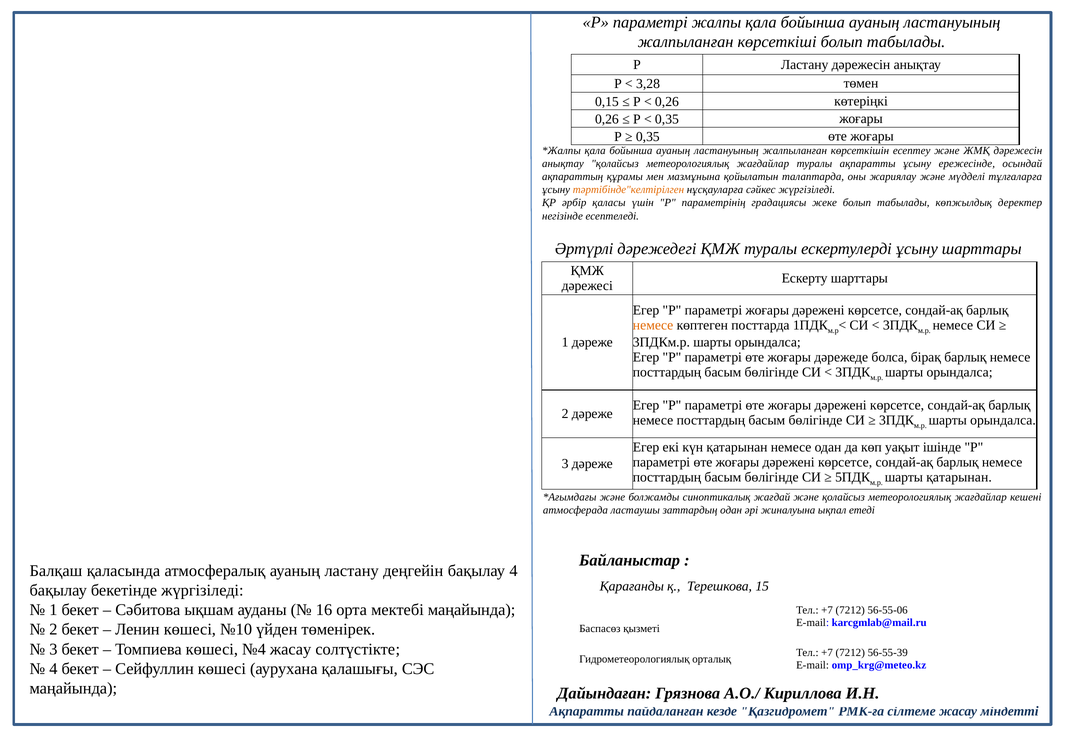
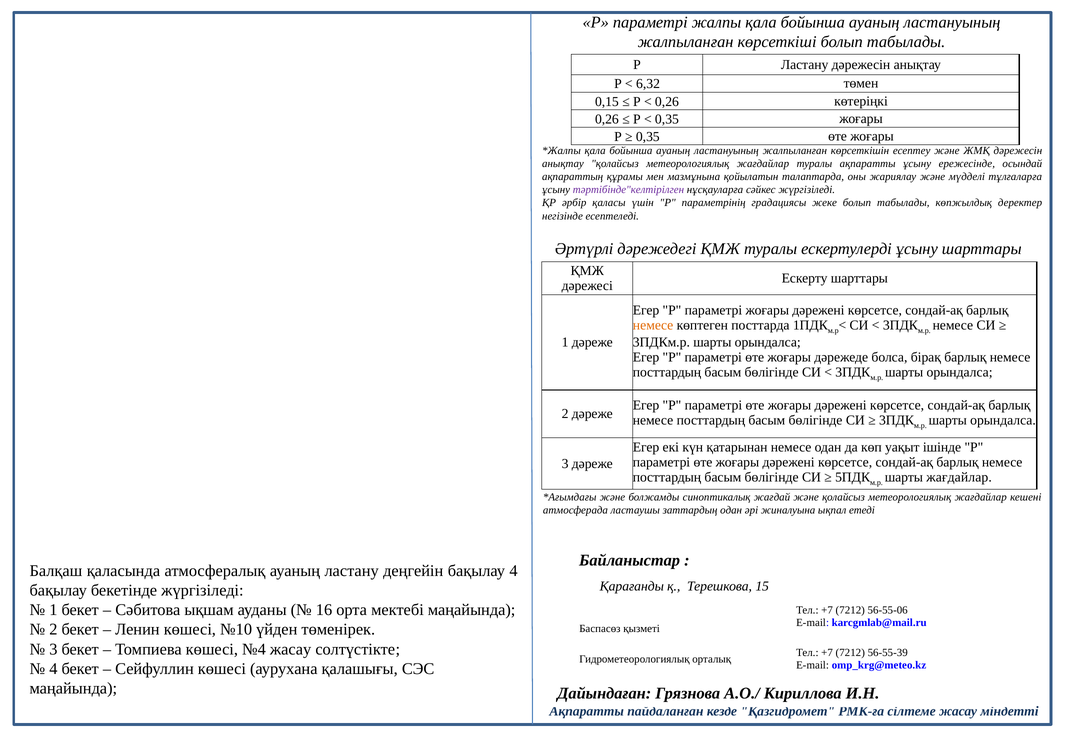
3,28: 3,28 -> 6,32 (648, 84)
тәртібінде"келтірілген colour: orange -> purple (628, 190)
шарты қатарынан: қатарынан -> жағдайлар (959, 478)
